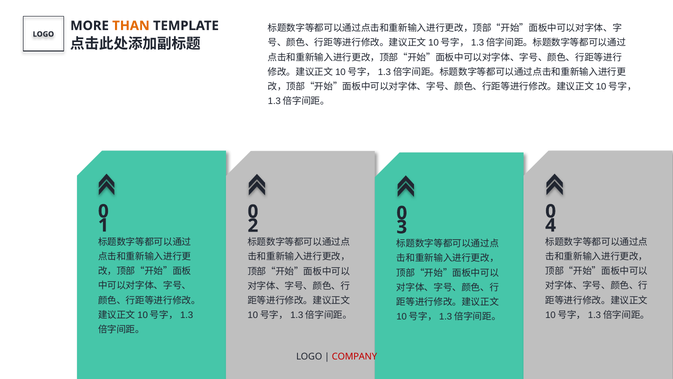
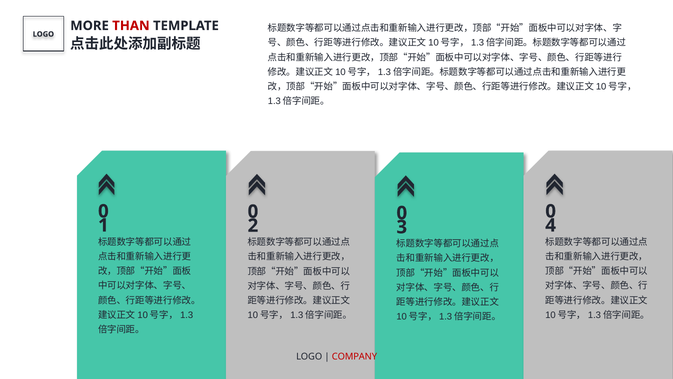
THAN colour: orange -> red (131, 26)
